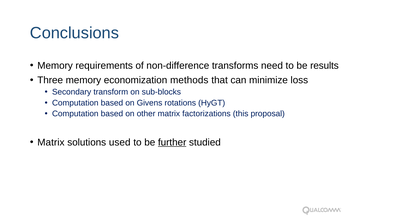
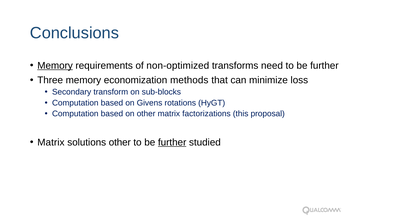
Memory underline: none -> present (55, 66)
non-difference: non-difference -> non-optimized (178, 66)
need to be results: results -> further (324, 66)
solutions used: used -> other (120, 142)
